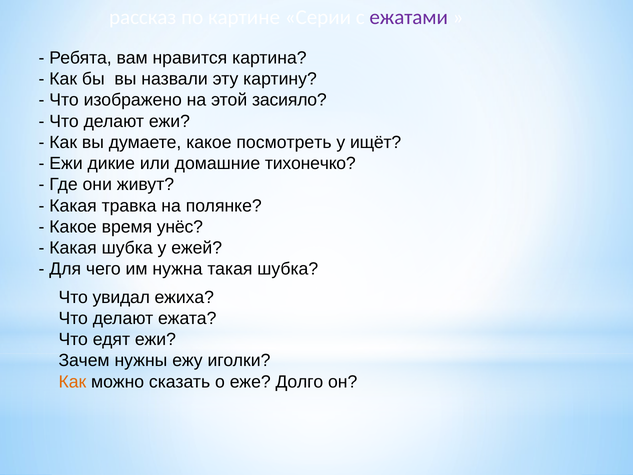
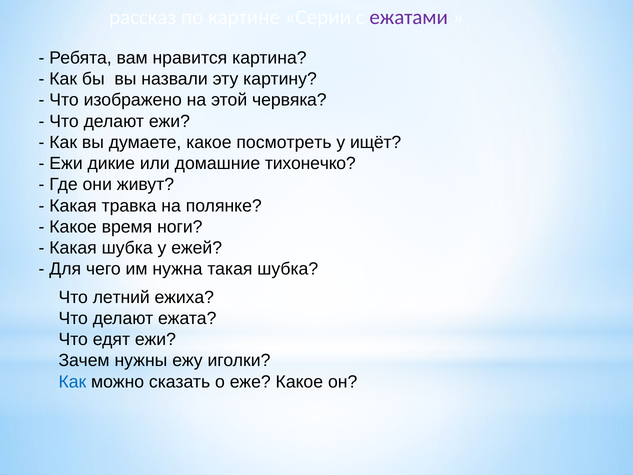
засияло: засияло -> червяка (289, 100)
унёс: унёс -> ноги (180, 227)
увидал: увидал -> летний (121, 297)
Как colour: orange -> blue (72, 382)
еже Долго: Долго -> Какое (299, 382)
